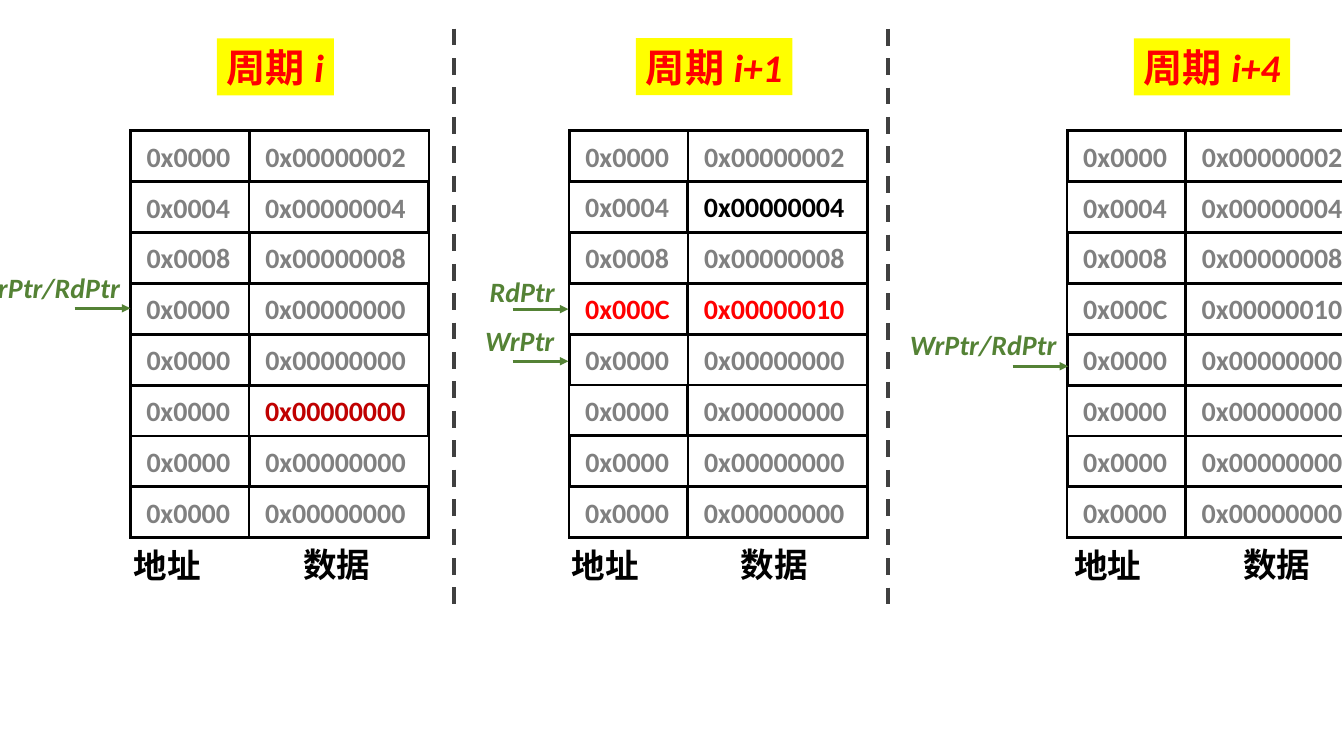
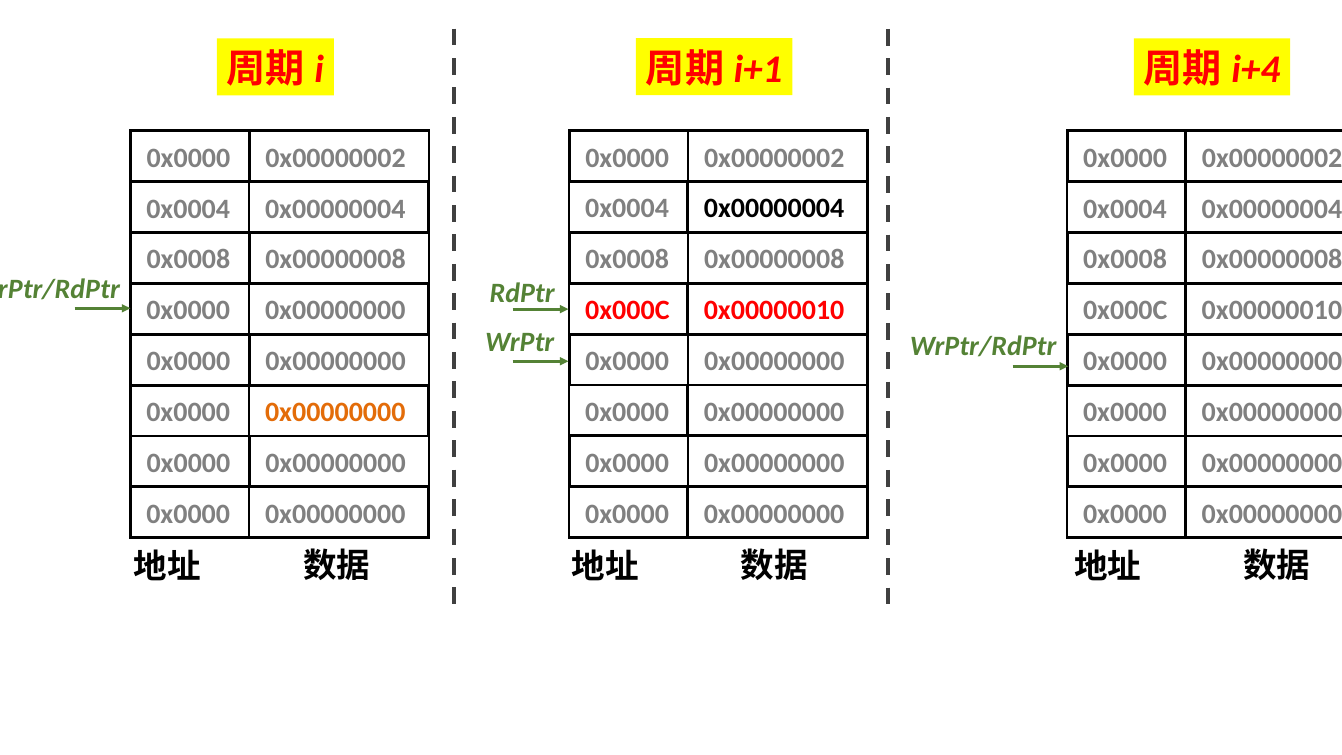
0x00000000 colour: red -> orange (335, 412)
